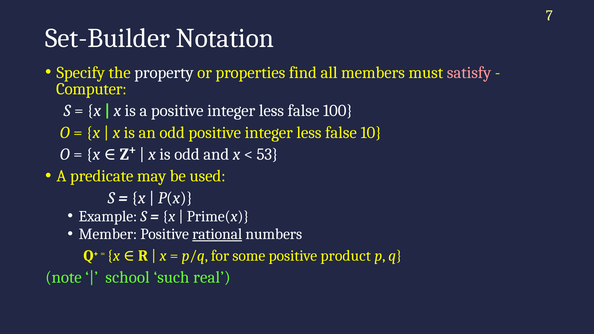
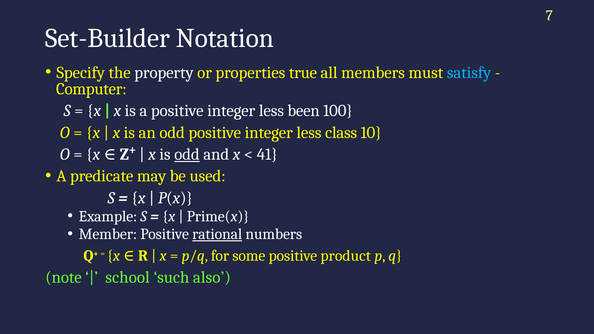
find: find -> true (303, 73)
satisfy colour: pink -> light blue (469, 73)
false: false -> been (304, 111)
false: false -> class (341, 133)
odd underline: none -> present (187, 154)
53: 53 -> 41 (267, 154)
real: real -> also (212, 277)
